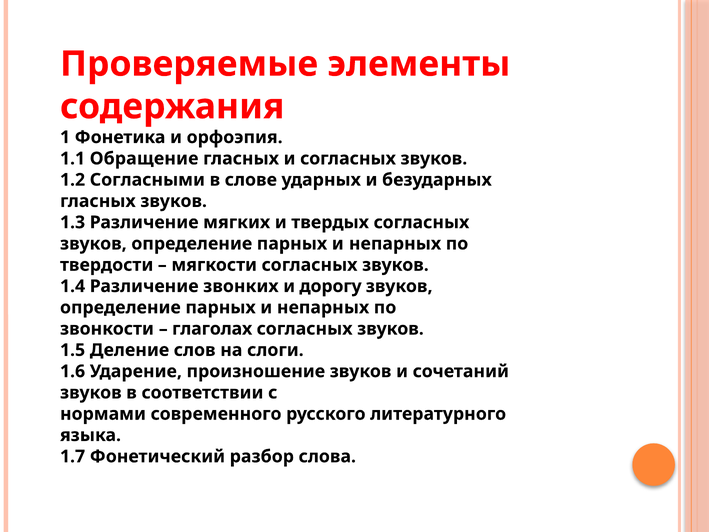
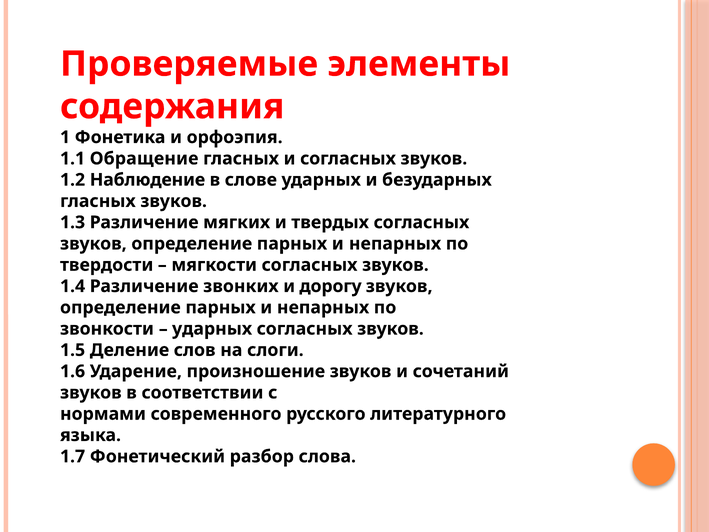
Согласными: Согласными -> Наблюдение (147, 180)
глаголах: глаголах -> ударных (212, 329)
